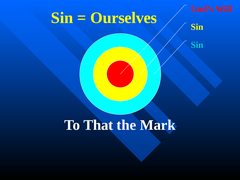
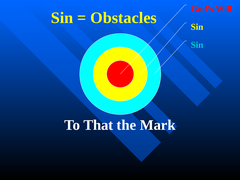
Ourselves: Ourselves -> Obstacles (124, 18)
